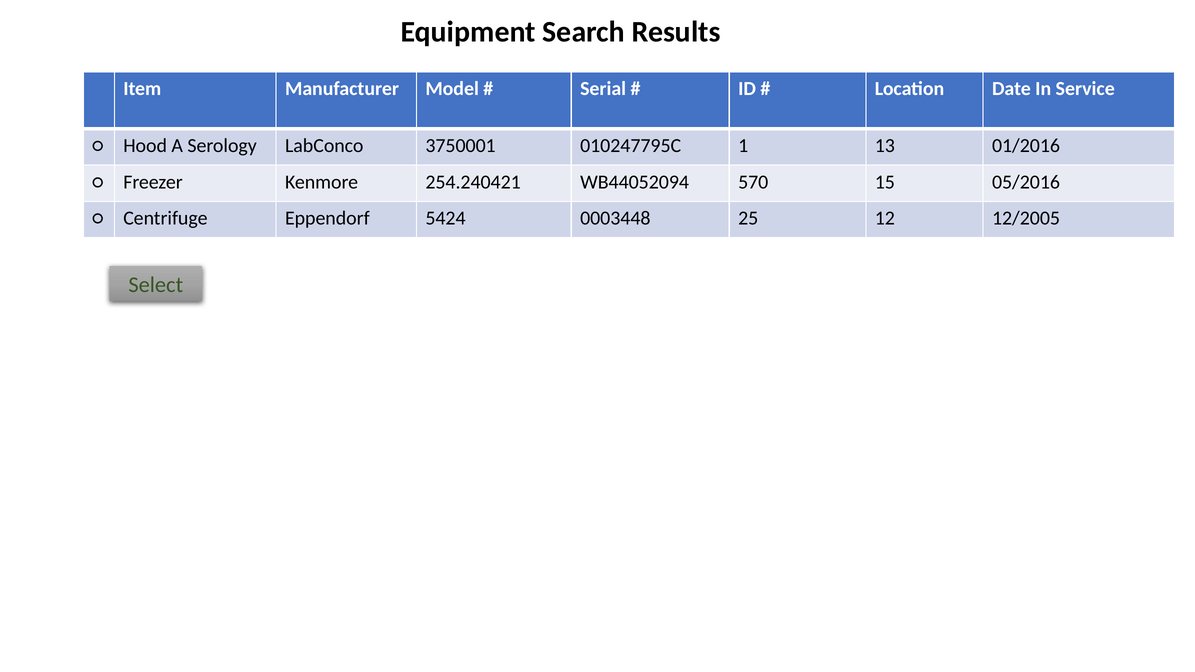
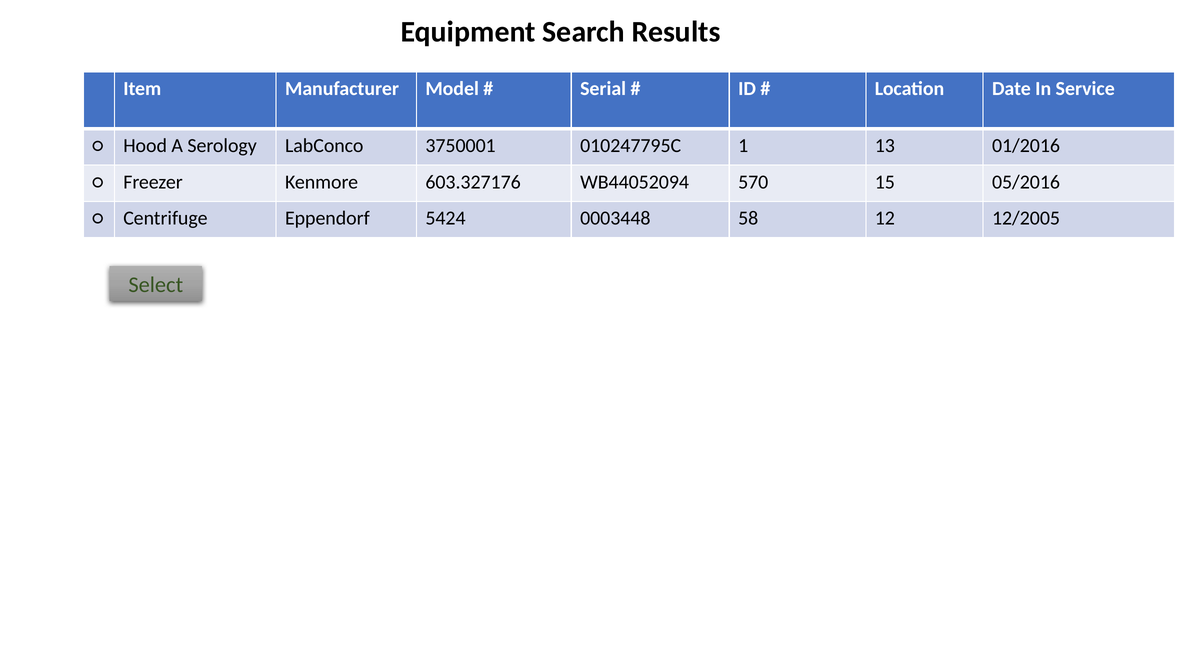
254.240421: 254.240421 -> 603.327176 (473, 182)
25: 25 -> 58 (748, 218)
